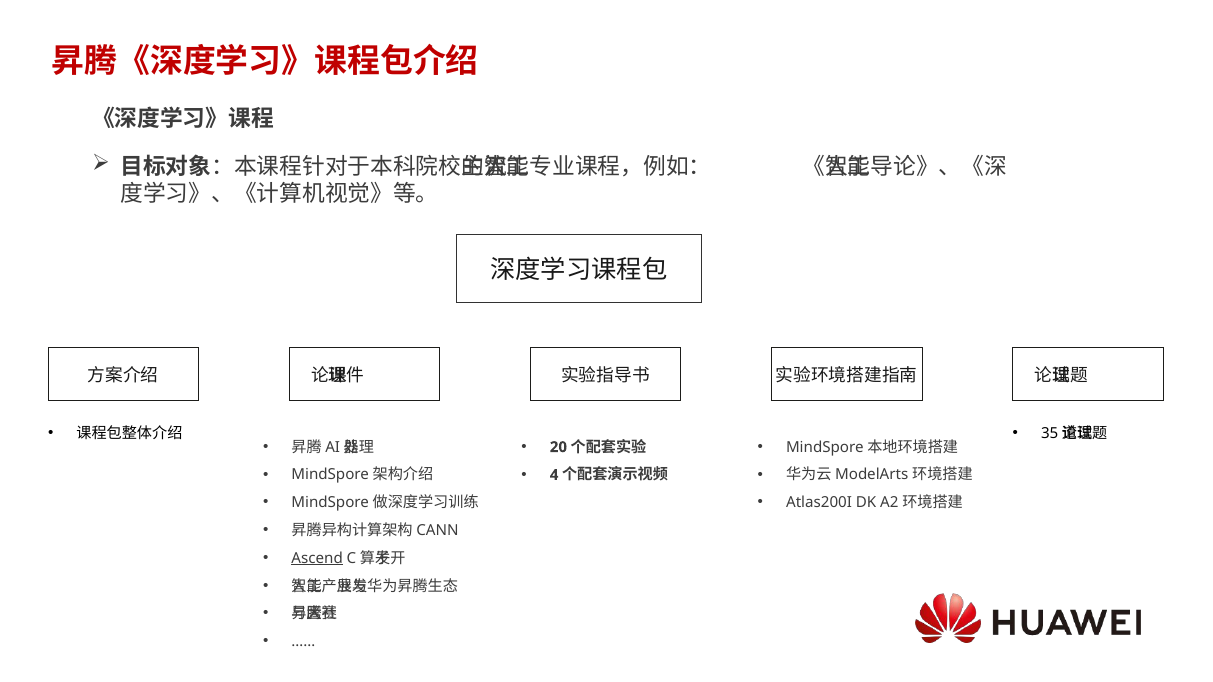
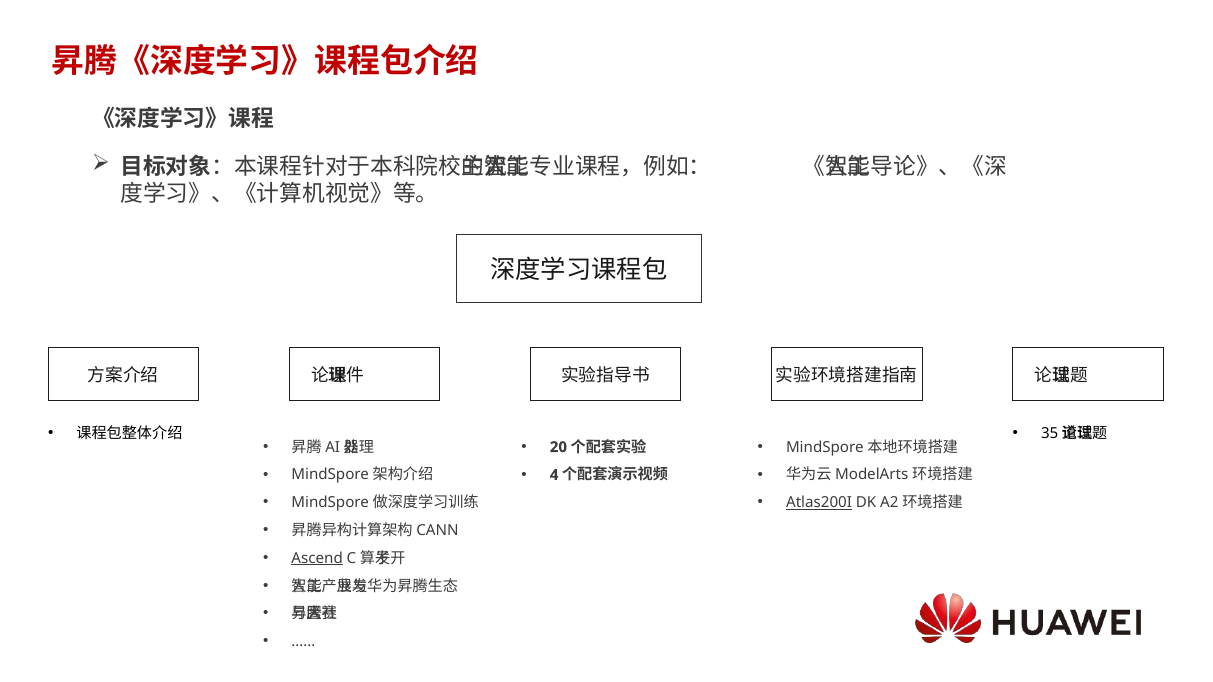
Atlas200I underline: none -> present (819, 503)
